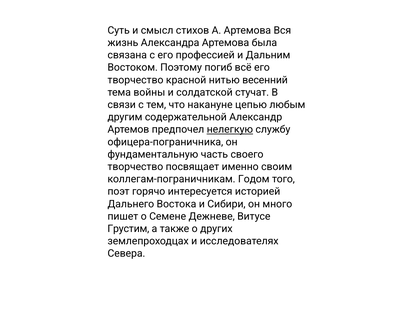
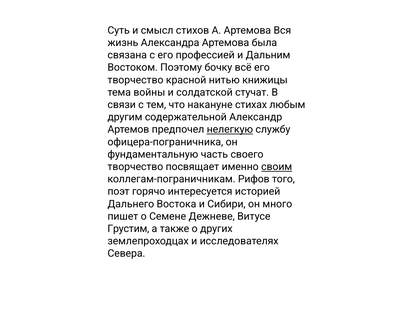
погиб: погиб -> бочку (218, 68)
весенний: весенний -> книжицы (265, 80)
цепью: цепью -> стихах (251, 105)
своим underline: none -> present (277, 167)
Годом: Годом -> Рифов (254, 179)
